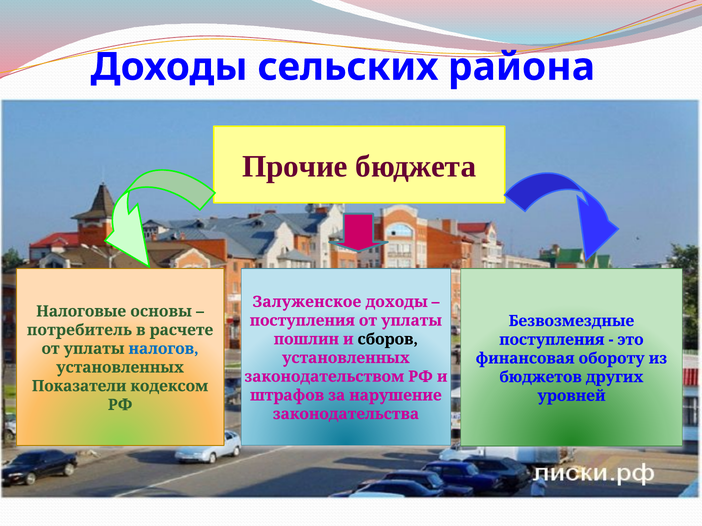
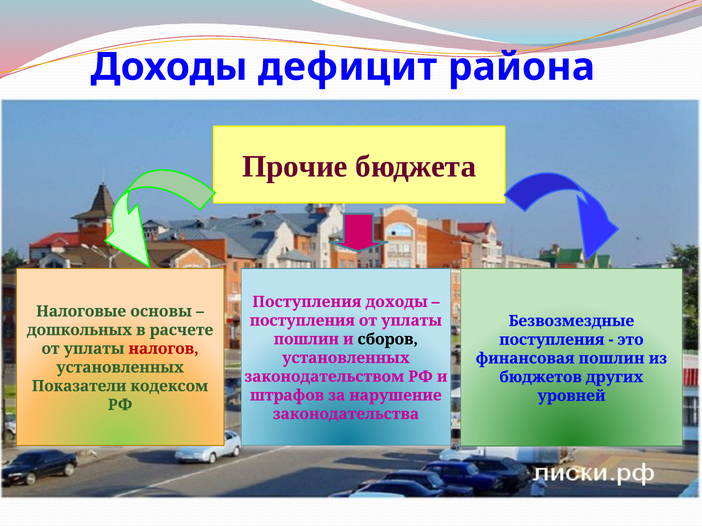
сельских: сельских -> дефицит (348, 67)
Залуженское: Залуженское -> Поступления (307, 302)
потребитель: потребитель -> дошкольных (80, 330)
налогов colour: blue -> red (164, 349)
финансовая обороту: обороту -> пошлин (612, 359)
